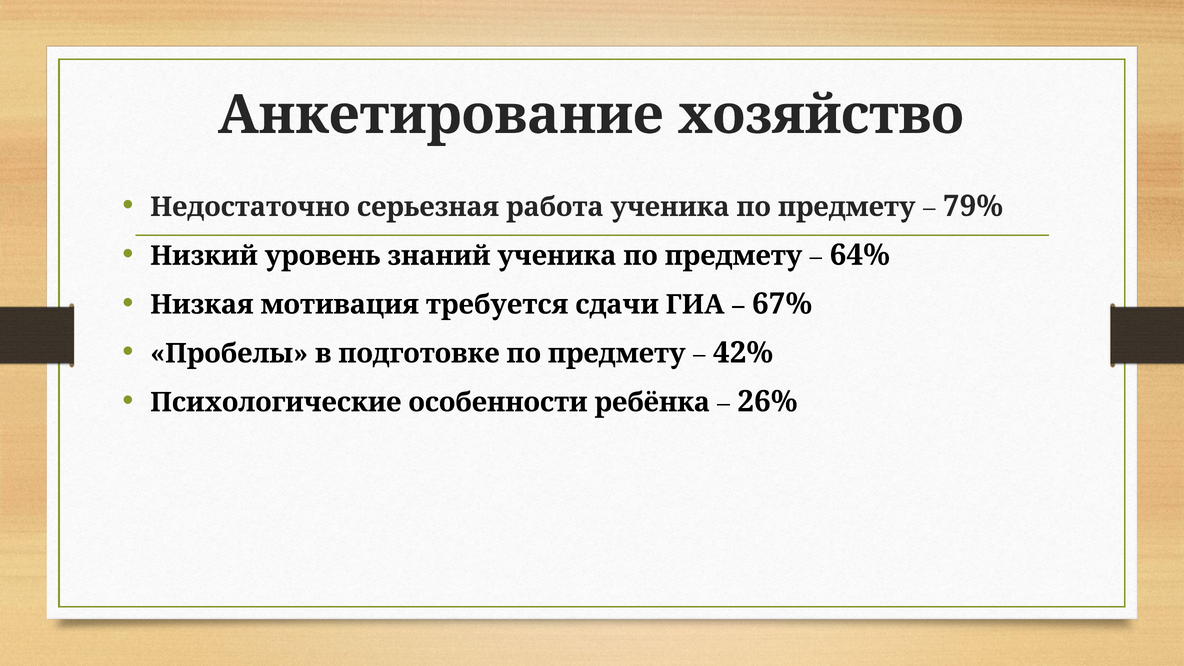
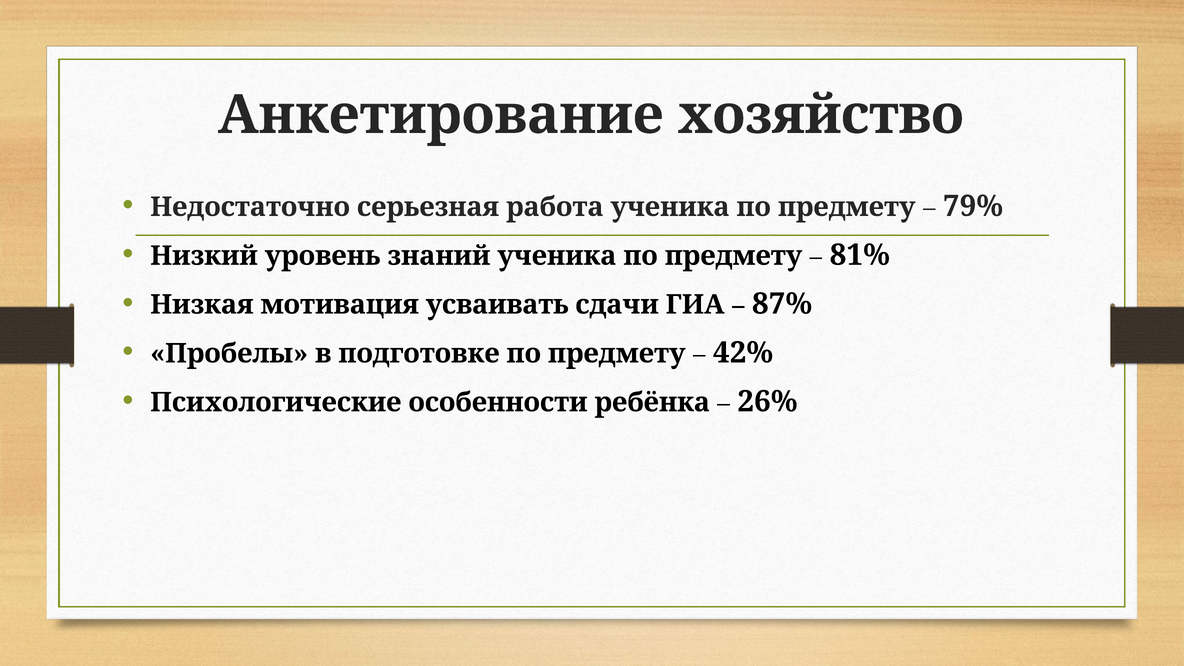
64%: 64% -> 81% (860, 255)
требуется: требуется -> усваивать (497, 305)
67%: 67% -> 87% (782, 304)
